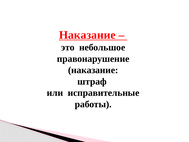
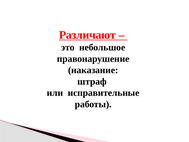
Наказание: Наказание -> Различают (87, 35)
